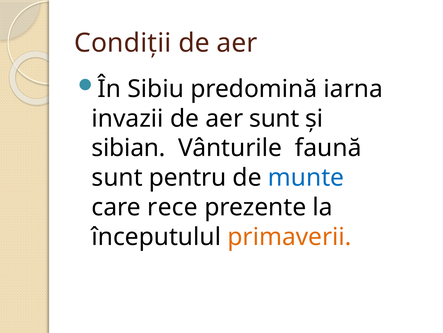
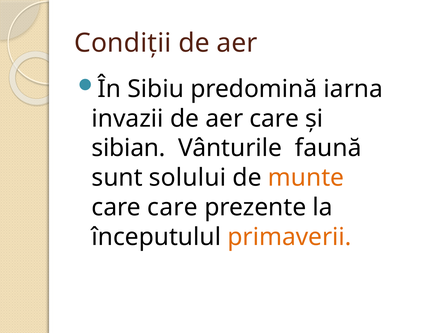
aer sunt: sunt -> care (274, 118)
pentru: pentru -> solului (188, 177)
munte colour: blue -> orange (306, 177)
care rece: rece -> care (173, 207)
